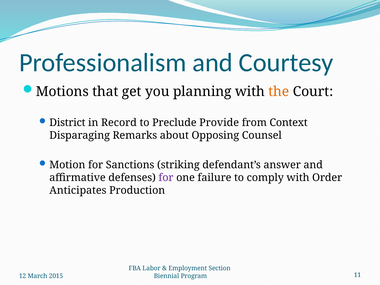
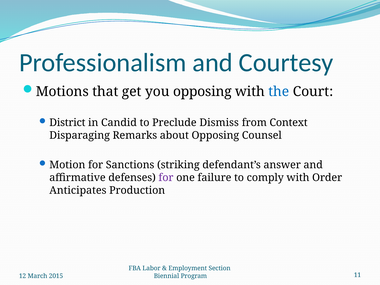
you planning: planning -> opposing (202, 91)
the colour: orange -> blue (279, 91)
Record: Record -> Candid (119, 123)
Provide: Provide -> Dismiss (219, 123)
